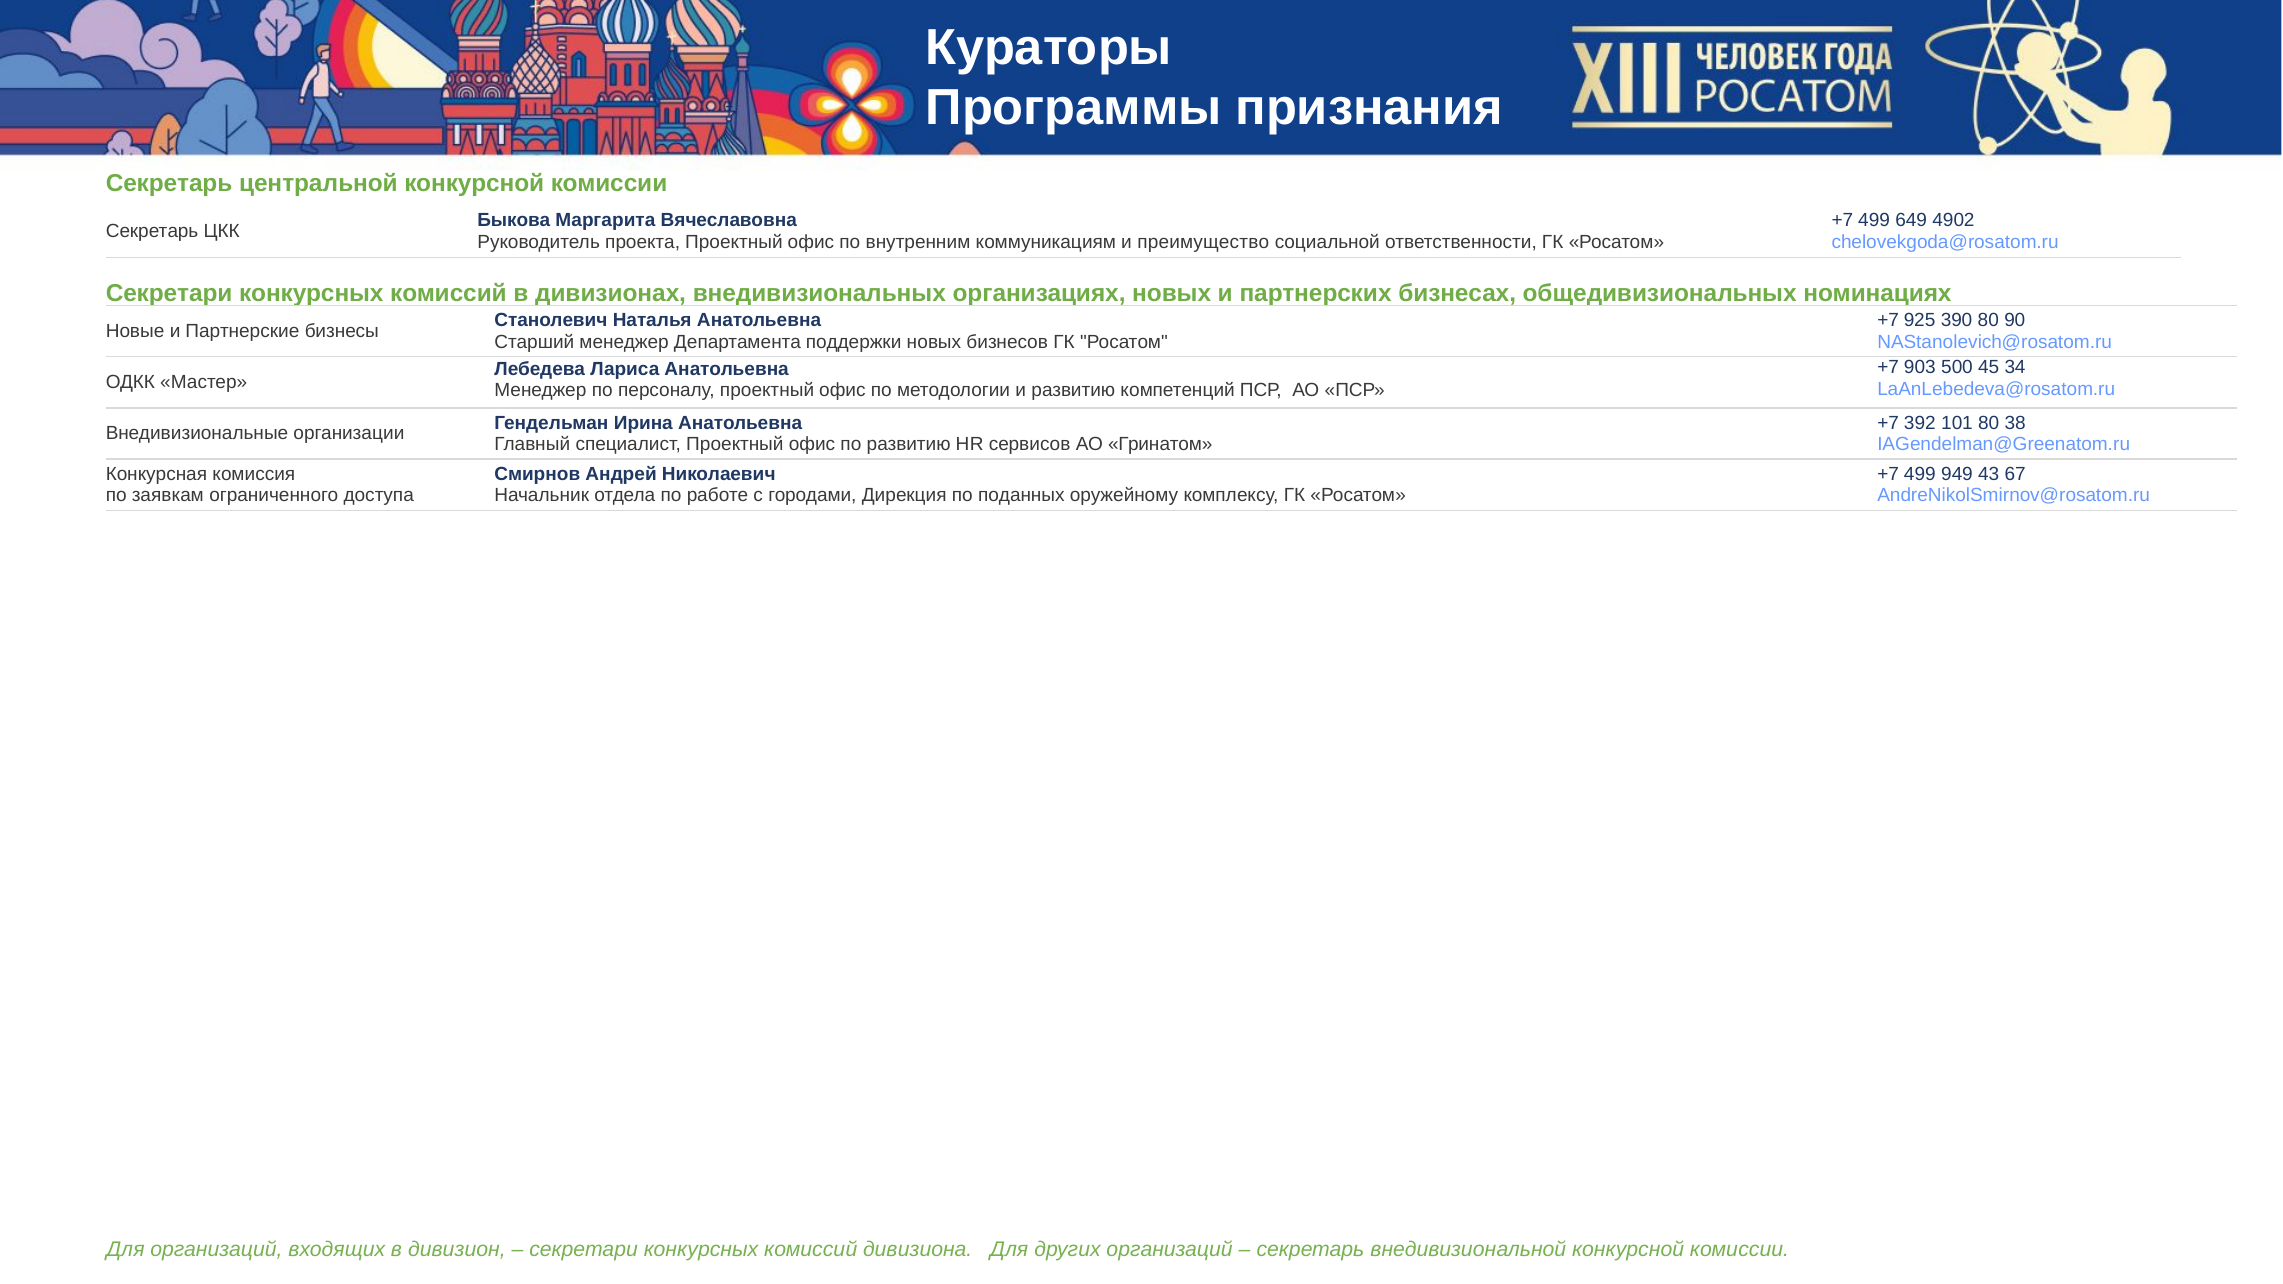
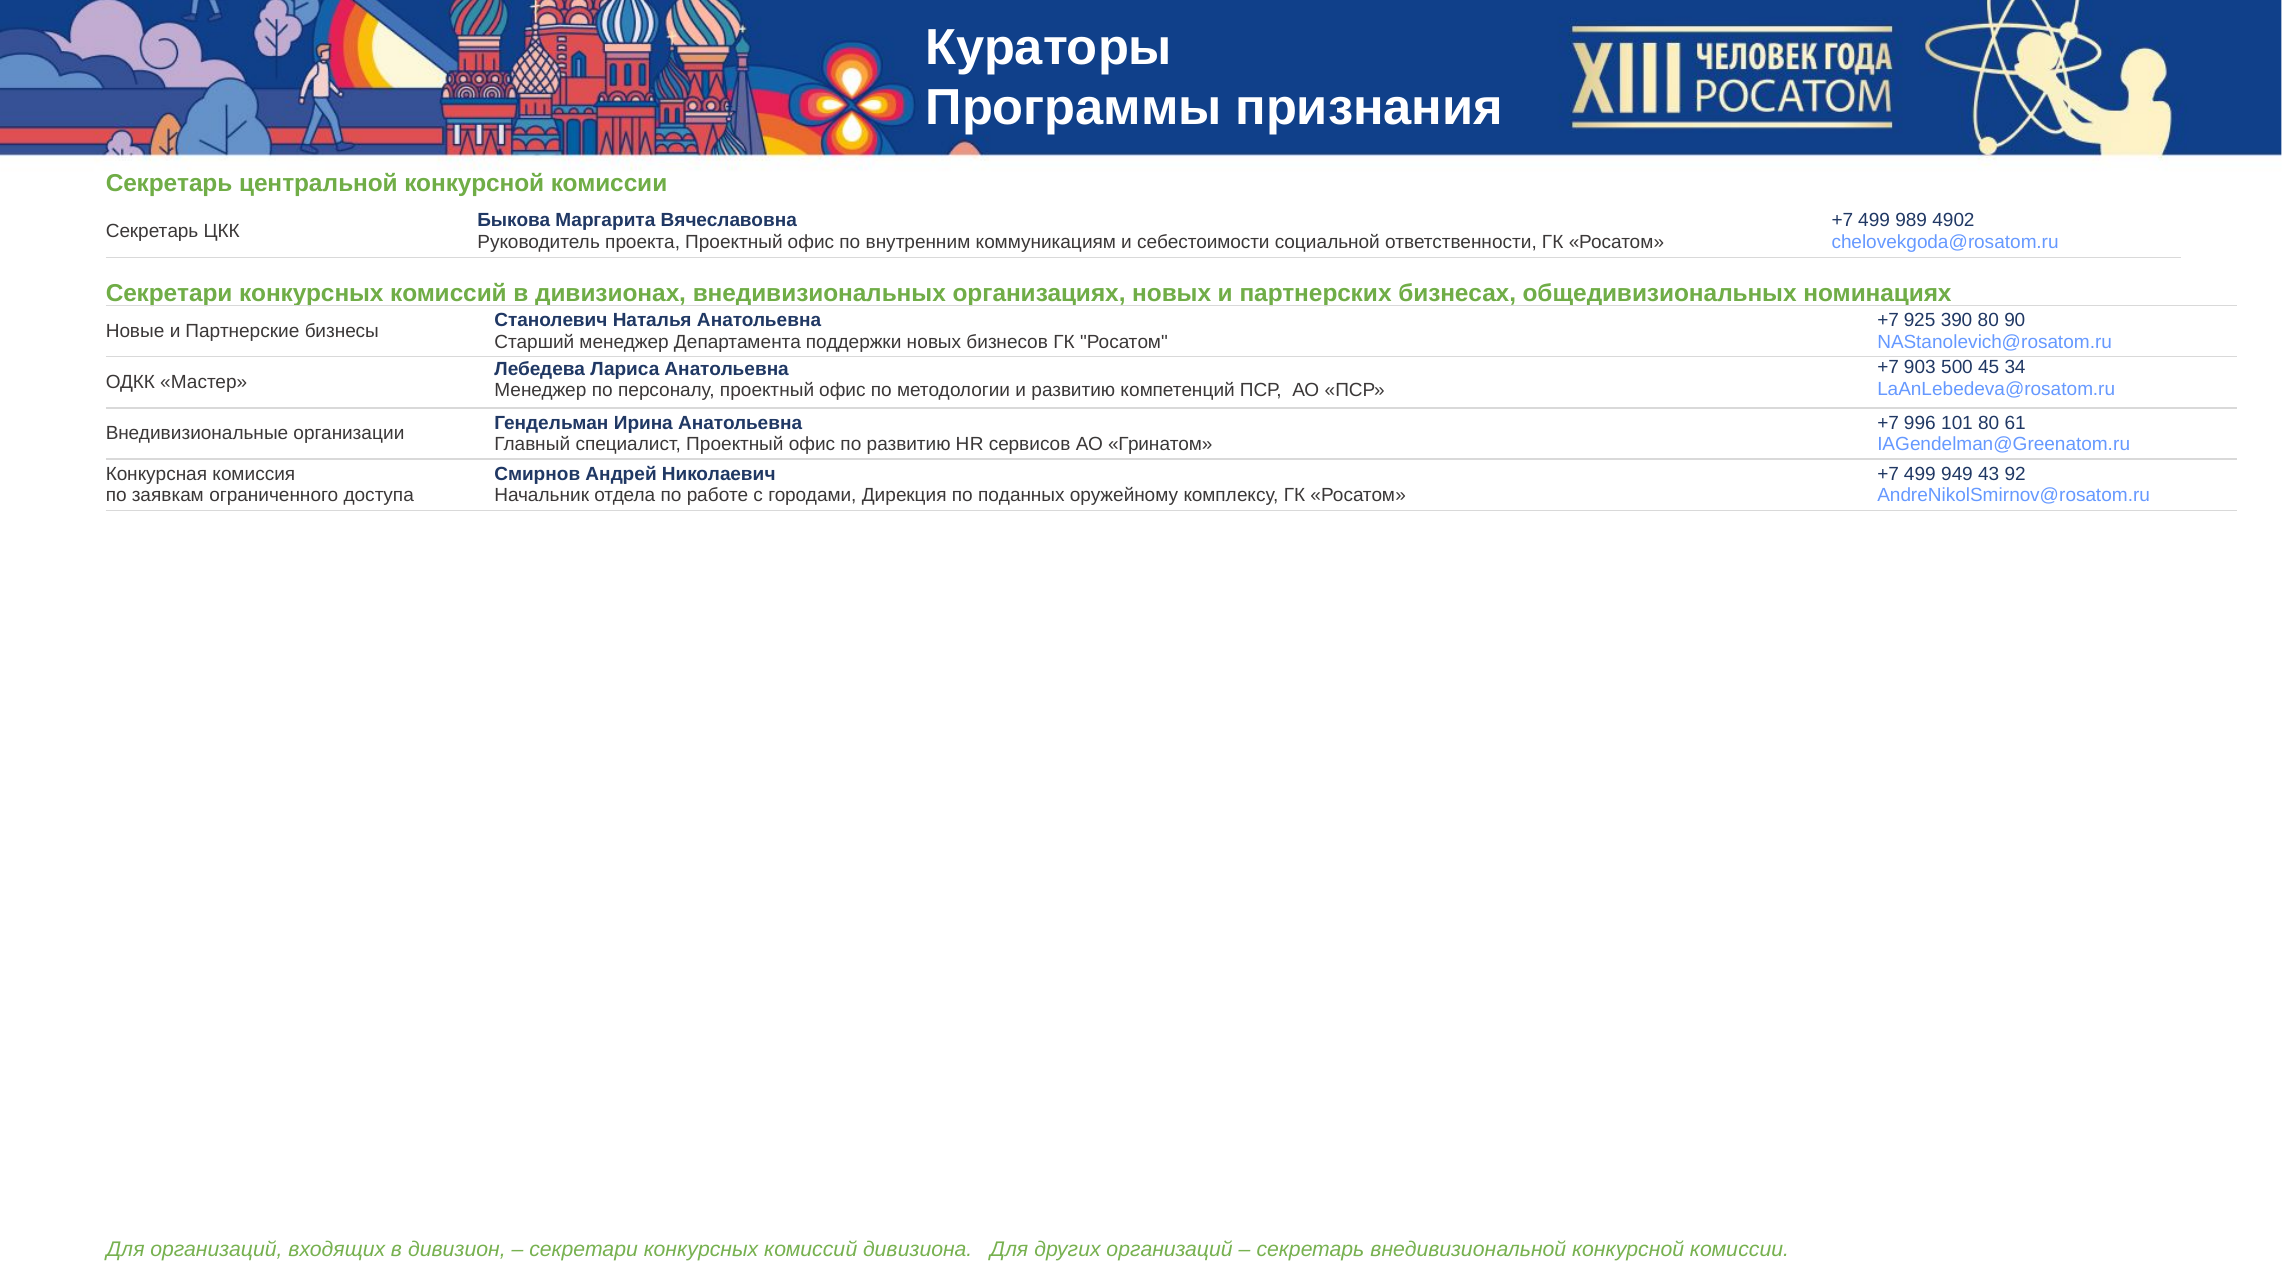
649: 649 -> 989 (1911, 220)
преимущество: преимущество -> себестоимости (1203, 242)
392: 392 -> 996 (1920, 423)
38: 38 -> 61 (2015, 423)
67: 67 -> 92 (2015, 474)
